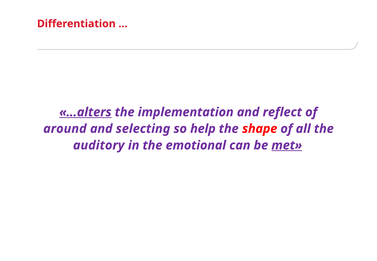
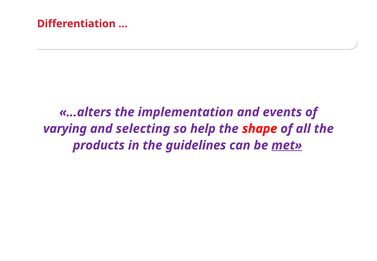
…alters underline: present -> none (85, 112)
reflect: reflect -> events (282, 112)
around: around -> varying (65, 129)
auditory: auditory -> products (99, 145)
emotional: emotional -> guidelines (196, 145)
